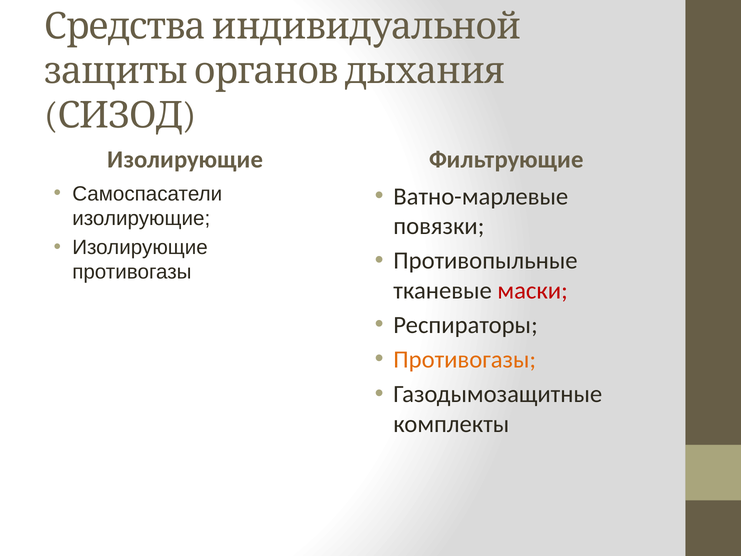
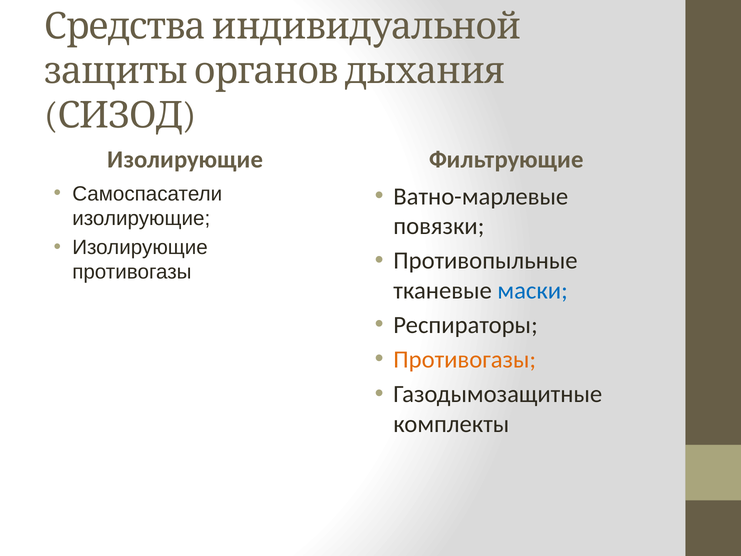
маски colour: red -> blue (533, 290)
